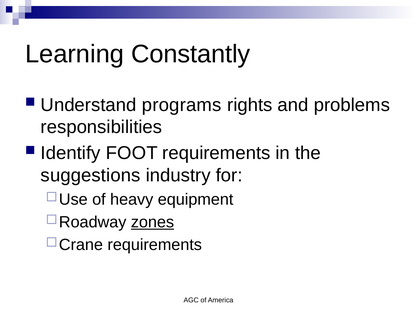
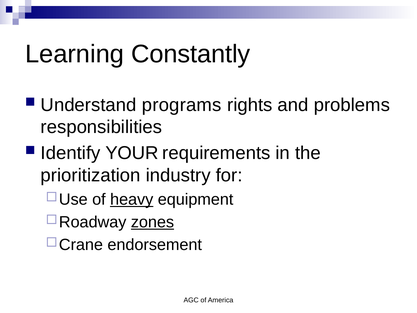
FOOT: FOOT -> YOUR (132, 153)
suggestions: suggestions -> prioritization (91, 175)
heavy underline: none -> present (132, 199)
requirements: requirements -> endorsement (155, 245)
